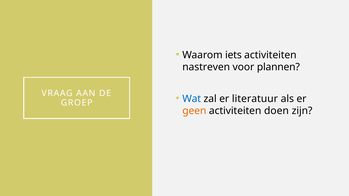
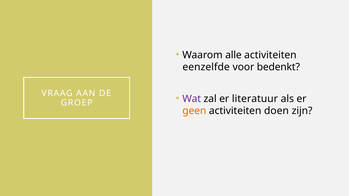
iets: iets -> alle (233, 55)
nastreven: nastreven -> eenzelfde (206, 67)
plannen: plannen -> bedenkt (278, 67)
Wat colour: blue -> purple (192, 99)
